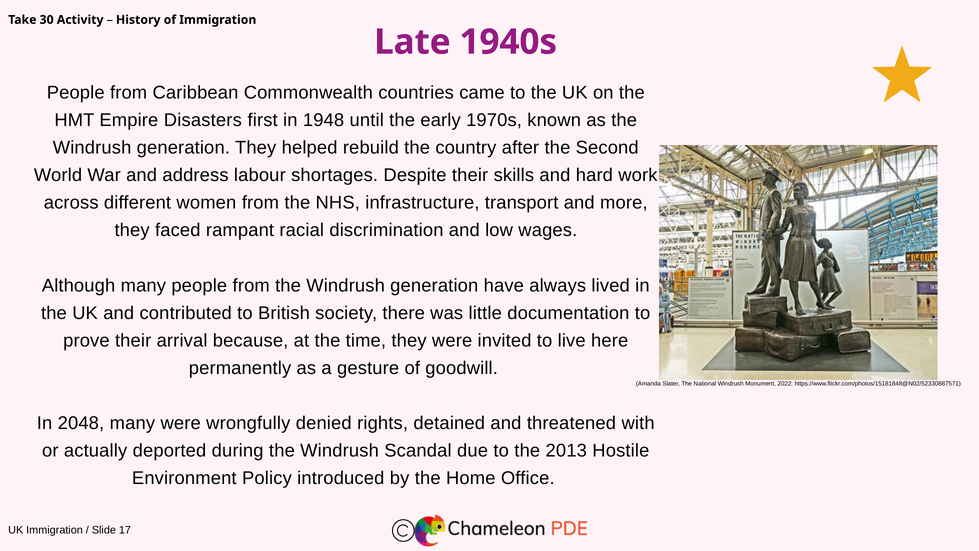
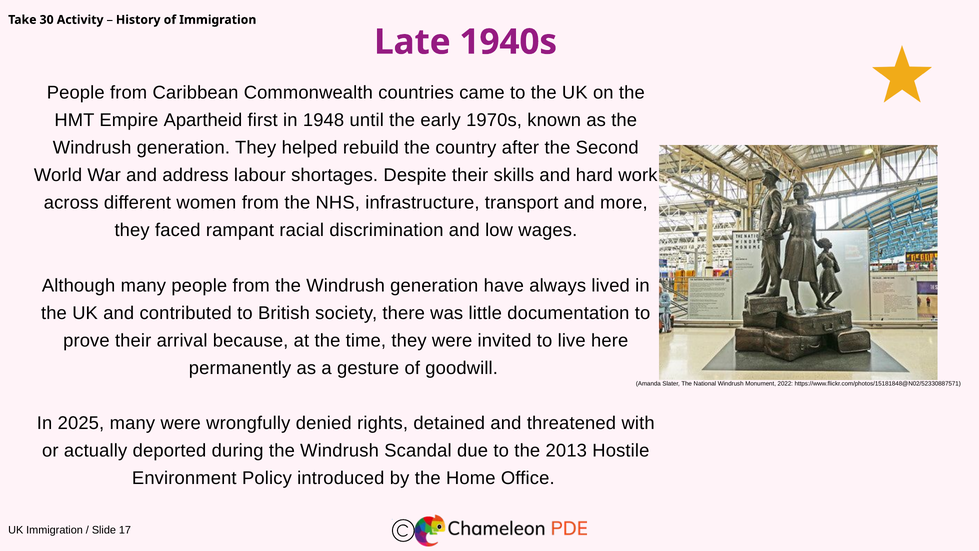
Disasters: Disasters -> Apartheid (203, 120)
2048: 2048 -> 2025 (81, 423)
